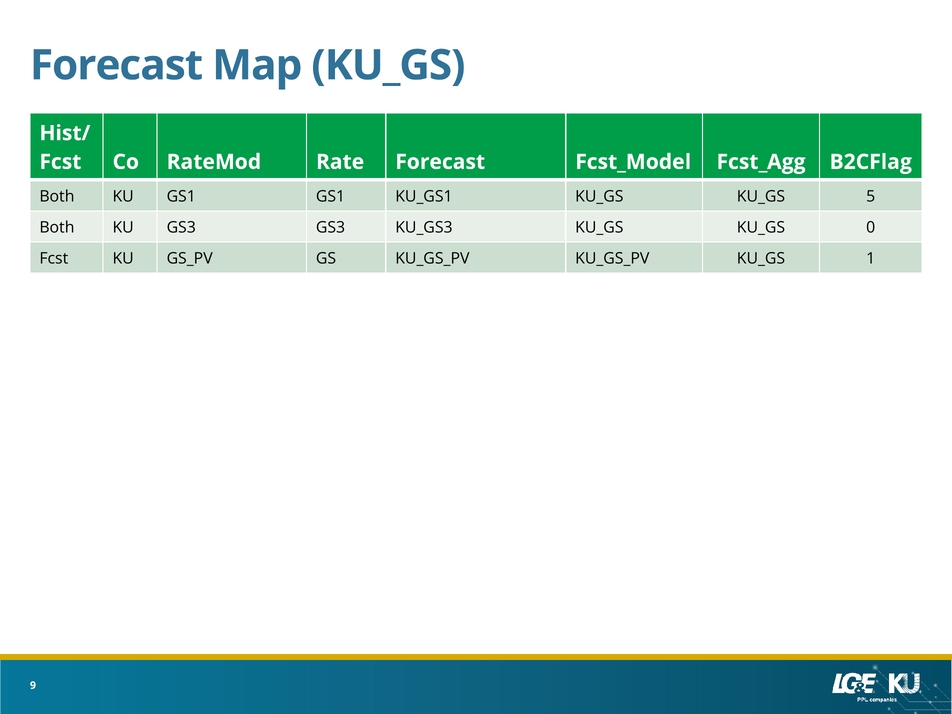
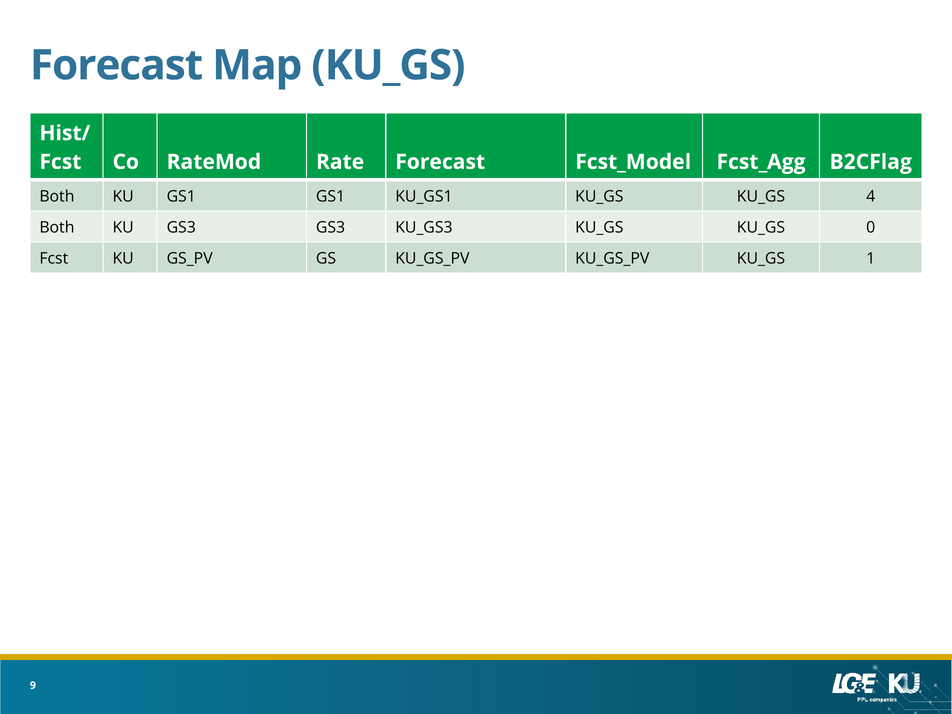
5: 5 -> 4 (871, 196)
